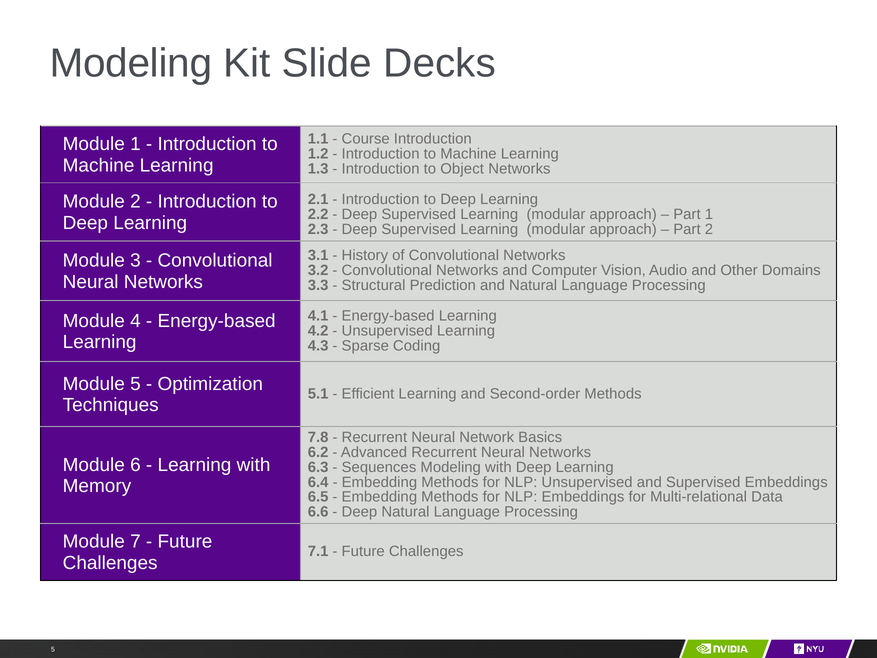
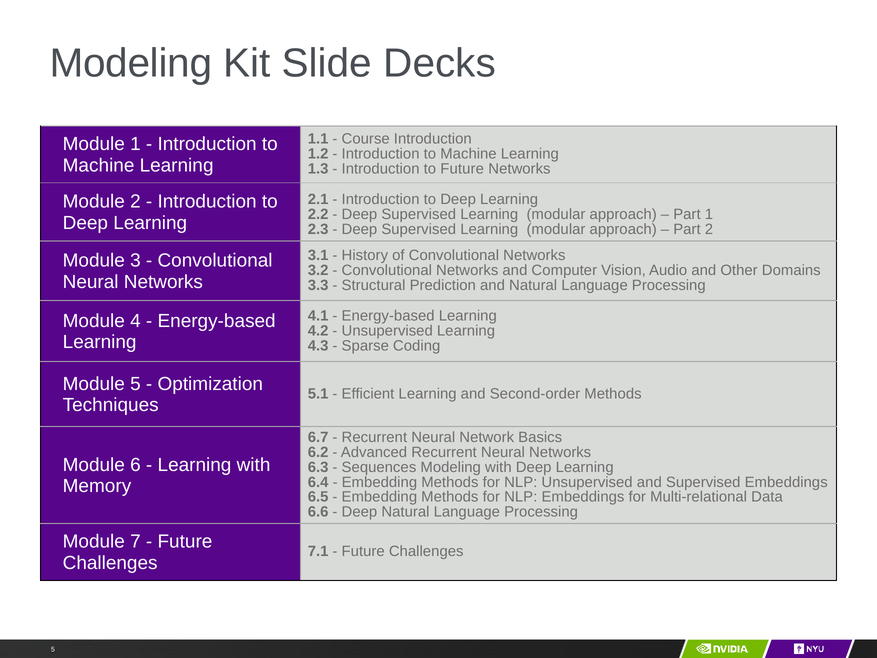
to Object: Object -> Future (462, 169)
7.8: 7.8 -> 6.7 (318, 437)
